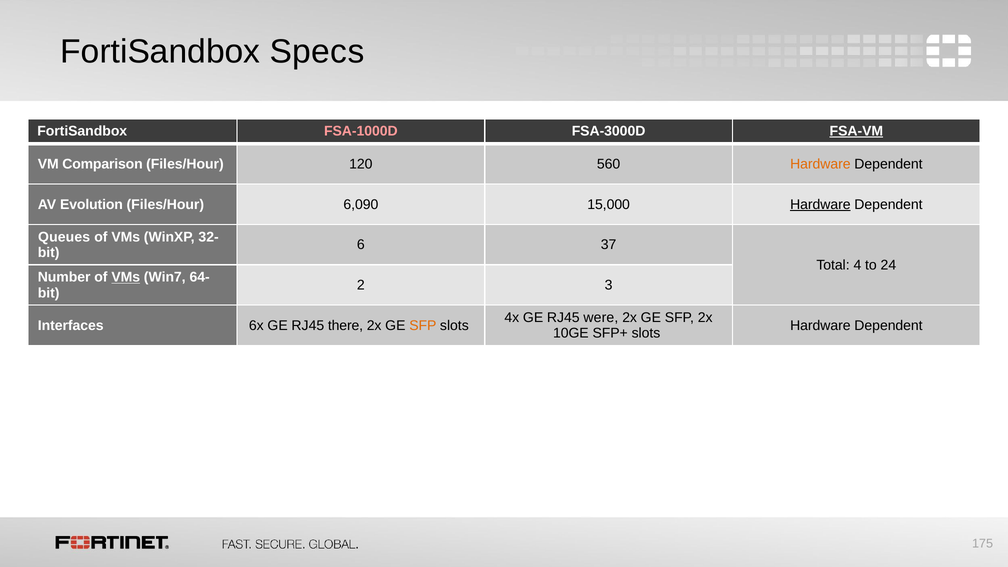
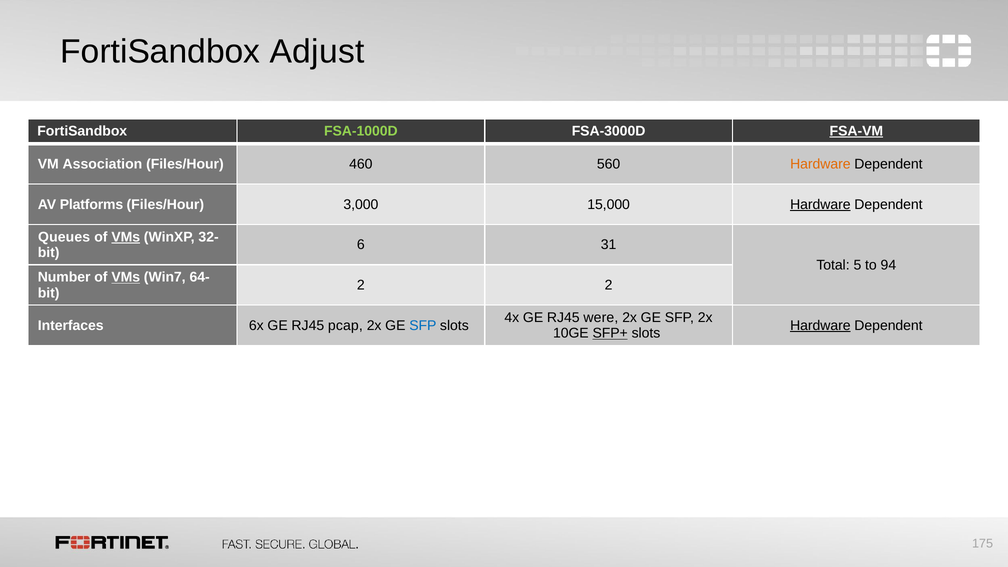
Specs: Specs -> Adjust (317, 51)
FSA-1000D colour: pink -> light green (361, 131)
Comparison: Comparison -> Association (102, 164)
120: 120 -> 460 (361, 164)
Evolution: Evolution -> Platforms (91, 204)
6,090: 6,090 -> 3,000 (361, 204)
VMs underline: none -> present (126, 237)
37: 37 -> 31 (609, 245)
4: 4 -> 5 (857, 265)
24: 24 -> 94 (888, 265)
2 3: 3 -> 2 (609, 285)
there: there -> pcap (345, 325)
SFP colour: orange -> blue (423, 325)
Hardware underline: none -> present (820, 325)
SFP+ underline: none -> present (610, 333)
